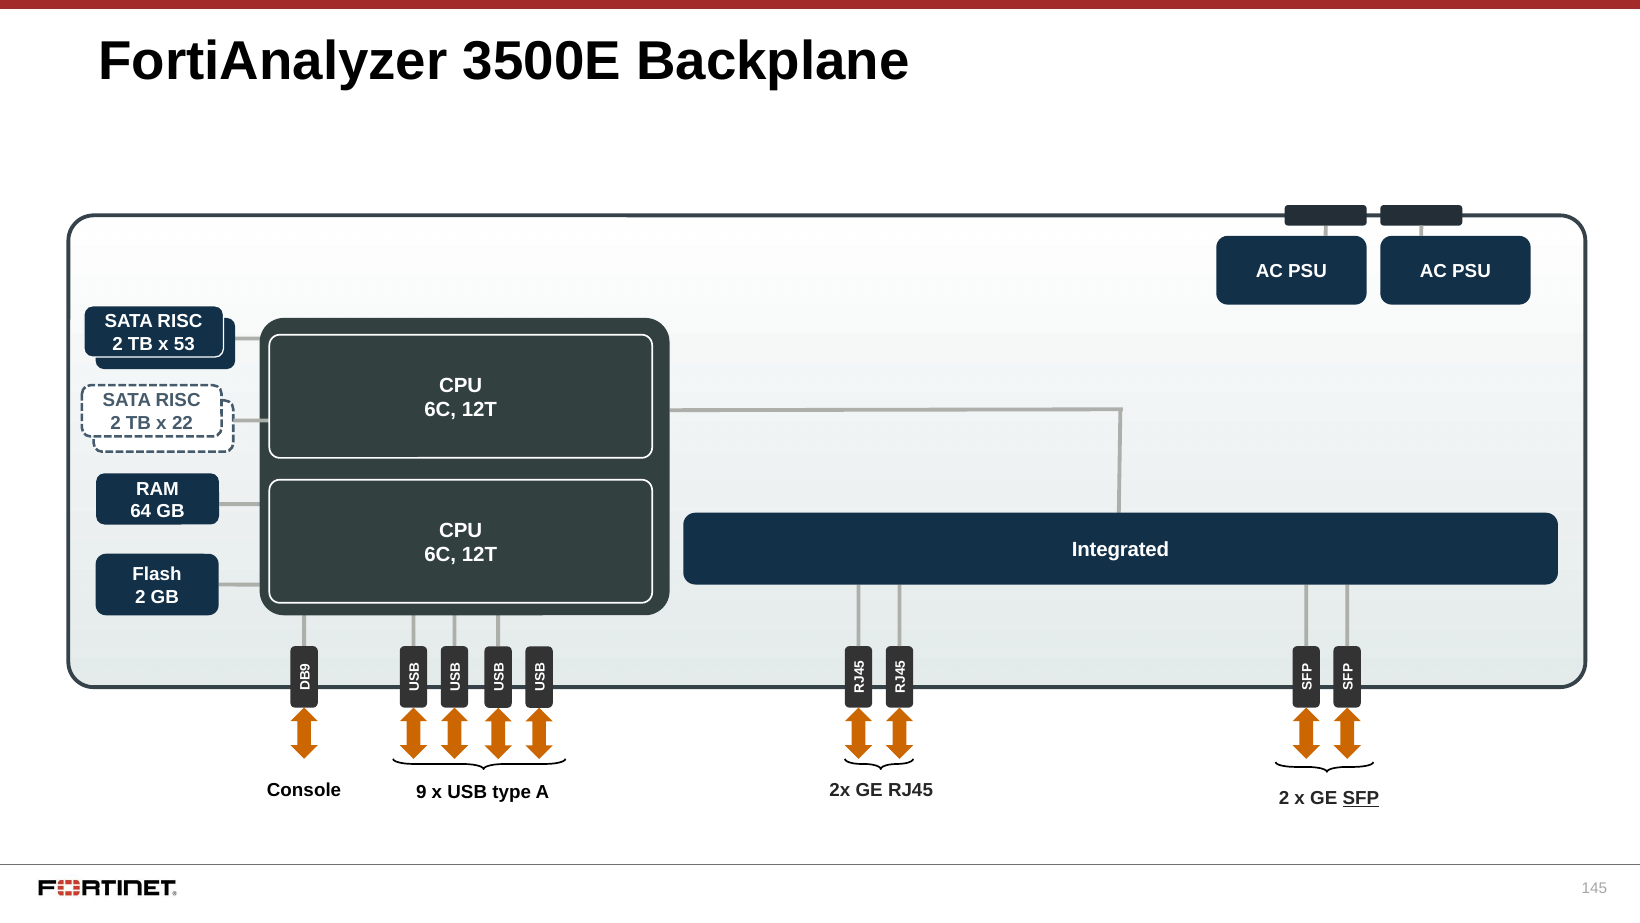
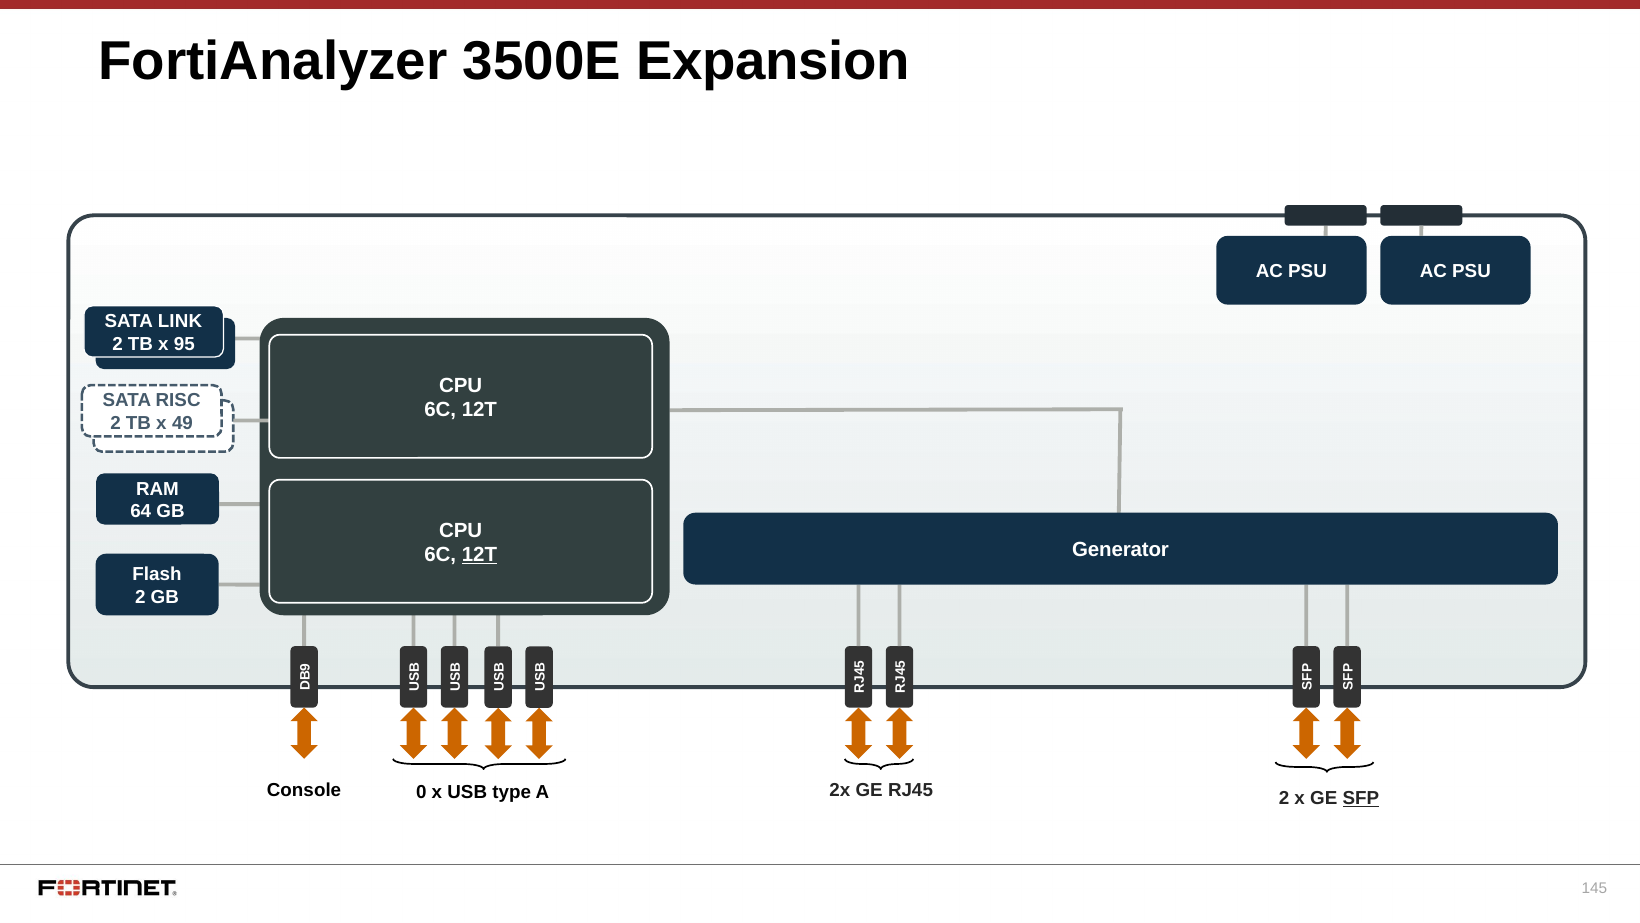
Backplane: Backplane -> Expansion (773, 61)
RISC: RISC -> LINK (180, 321)
53: 53 -> 95 (184, 344)
22: 22 -> 49 (182, 423)
Integrated: Integrated -> Generator (1120, 550)
12T underline: none -> present (479, 555)
Console 9: 9 -> 0 (421, 792)
